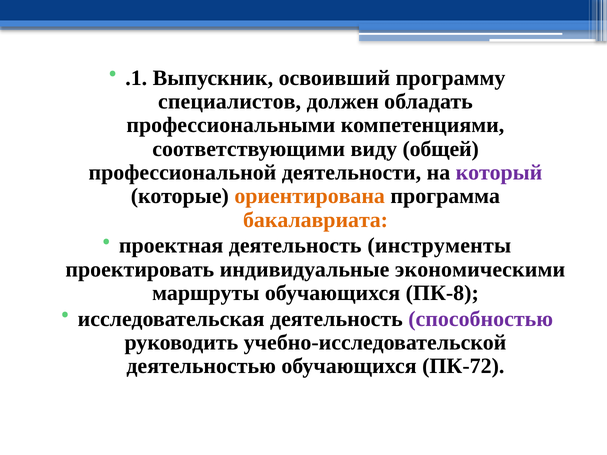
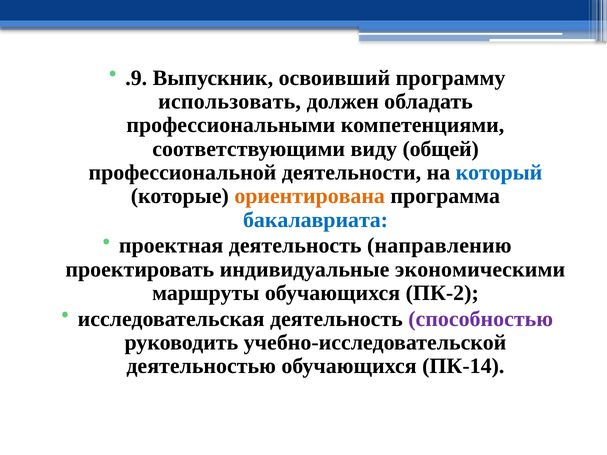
.1: .1 -> .9 (136, 78)
специалистов: специалистов -> использовать (230, 102)
который colour: purple -> blue (499, 173)
бакалавриата colour: orange -> blue (316, 220)
инструменты: инструменты -> направлению (439, 246)
ПК-8: ПК-8 -> ПК-2 (442, 293)
ПК-72: ПК-72 -> ПК-14 (463, 366)
